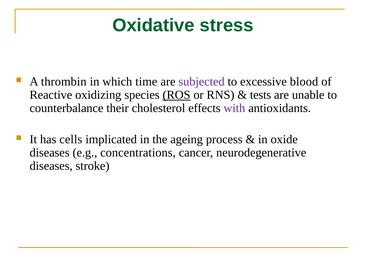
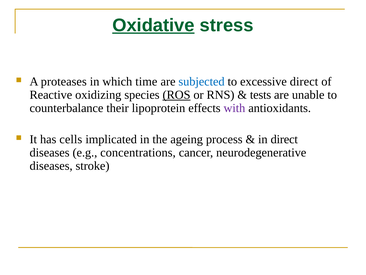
Oxidative underline: none -> present (153, 25)
thrombin: thrombin -> proteases (64, 82)
subjected colour: purple -> blue (202, 82)
excessive blood: blood -> direct (304, 82)
cholesterol: cholesterol -> lipoprotein (159, 108)
in oxide: oxide -> direct (284, 139)
